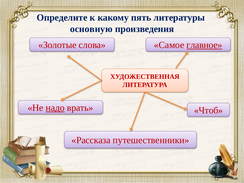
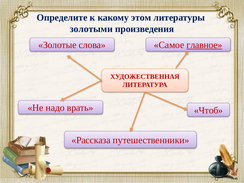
пять: пять -> этом (141, 18)
основную: основную -> золотыми (91, 29)
надо underline: present -> none (55, 108)
